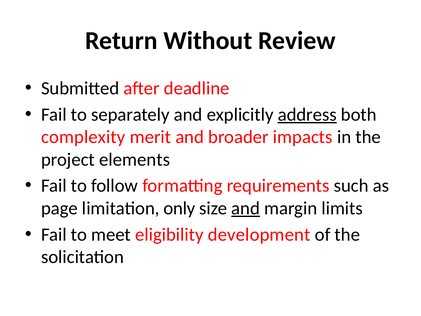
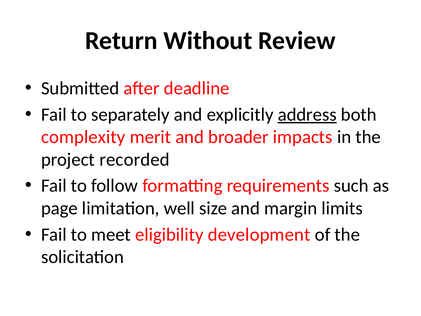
elements: elements -> recorded (135, 159)
only: only -> well (179, 208)
and underline: present -> none (246, 208)
